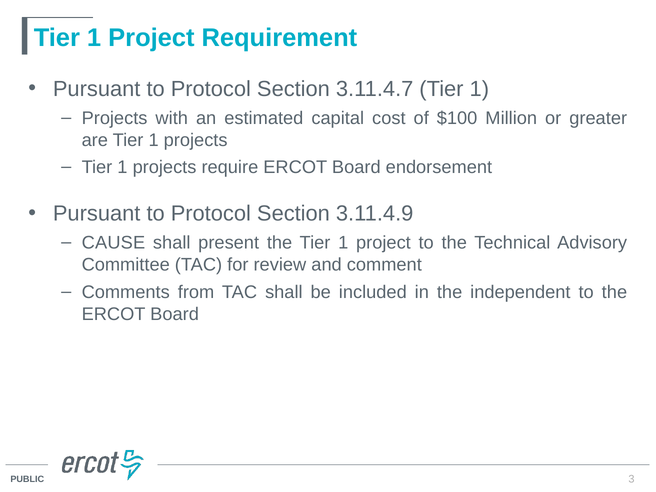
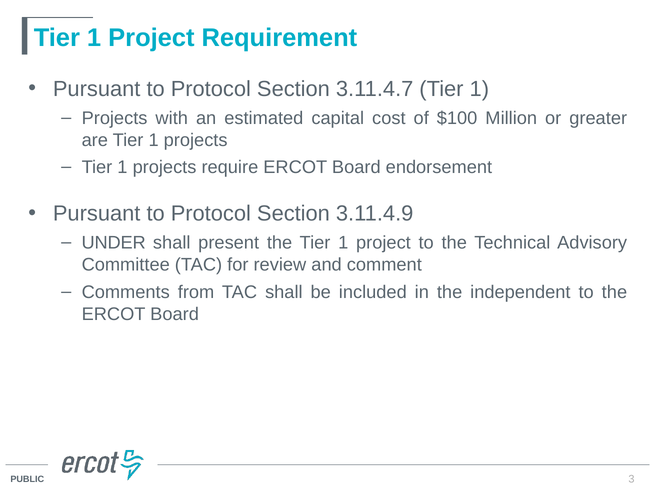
CAUSE: CAUSE -> UNDER (114, 243)
